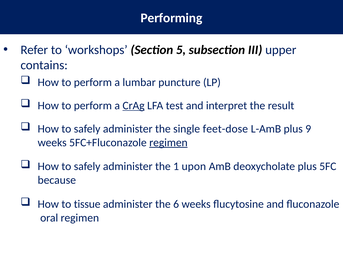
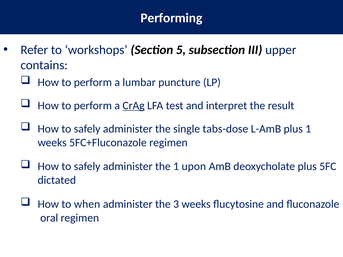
feet-dose: feet-dose -> tabs-dose (225, 129)
plus 9: 9 -> 1 (308, 129)
regimen underline: present -> none (168, 143)
because: because -> dictated (57, 180)
tissue: tissue -> when (87, 204)
6: 6 -> 3 (176, 204)
